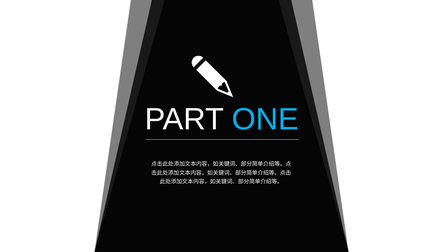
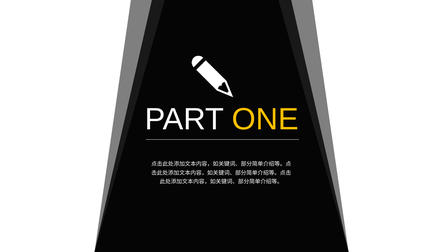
ONE colour: light blue -> yellow (265, 119)
